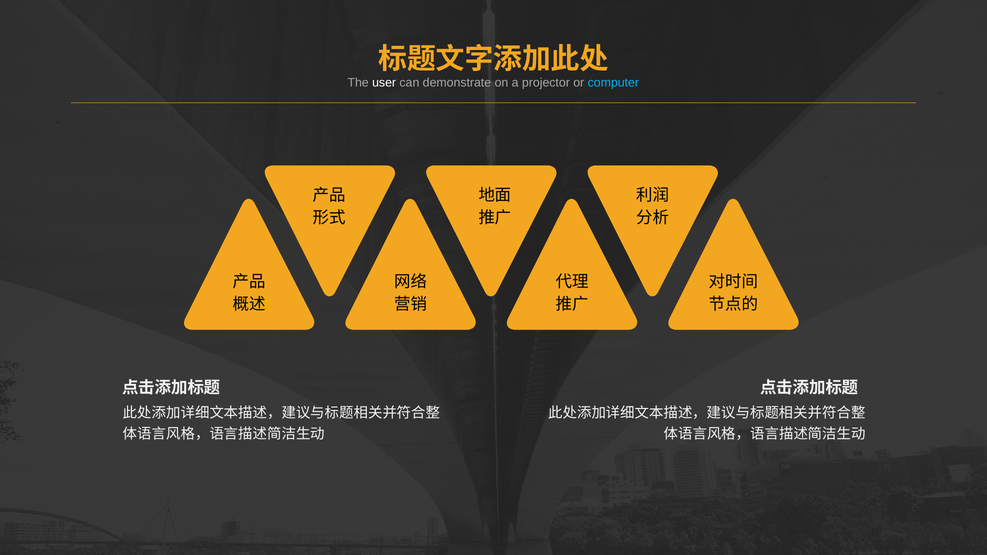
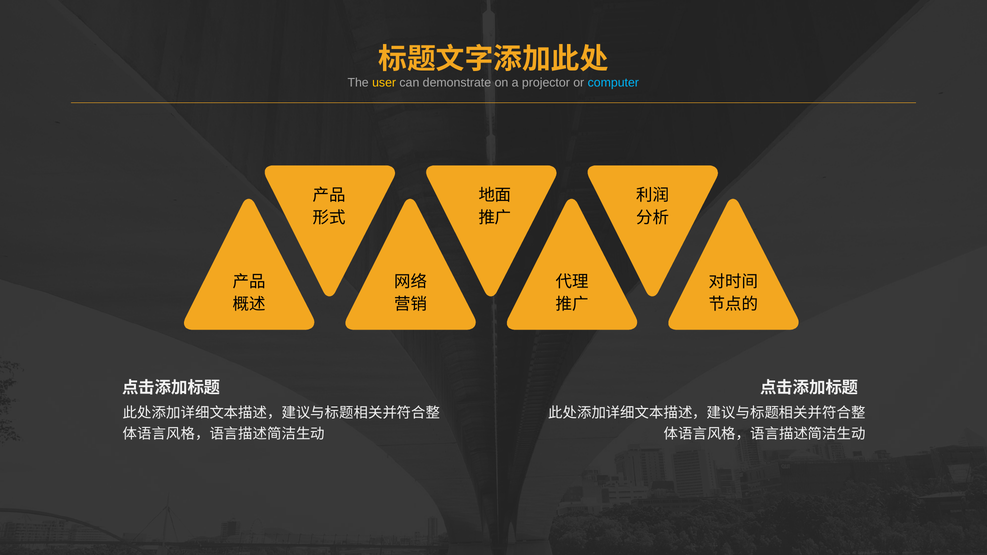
user colour: white -> yellow (384, 82)
